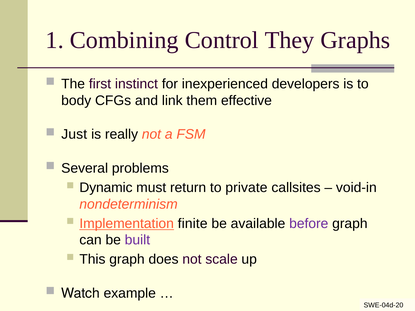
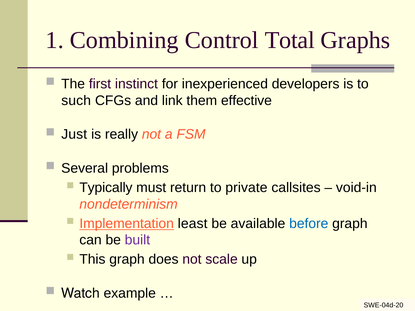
They: They -> Total (290, 40)
body: body -> such (76, 101)
Dynamic: Dynamic -> Typically (106, 188)
finite: finite -> least (193, 224)
before colour: purple -> blue (309, 224)
